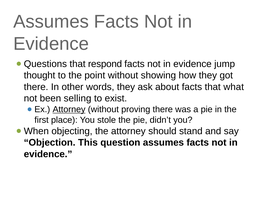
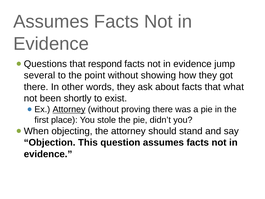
thought: thought -> several (39, 75)
selling: selling -> shortly (78, 98)
